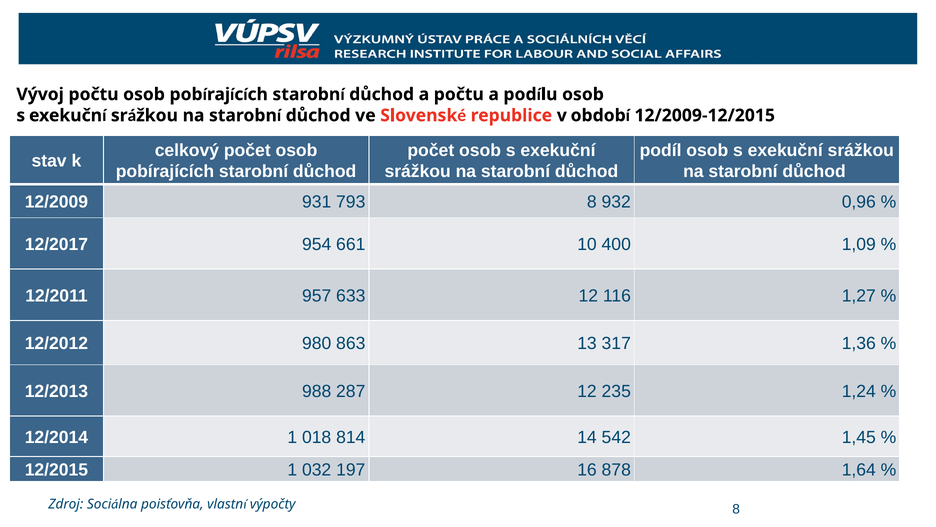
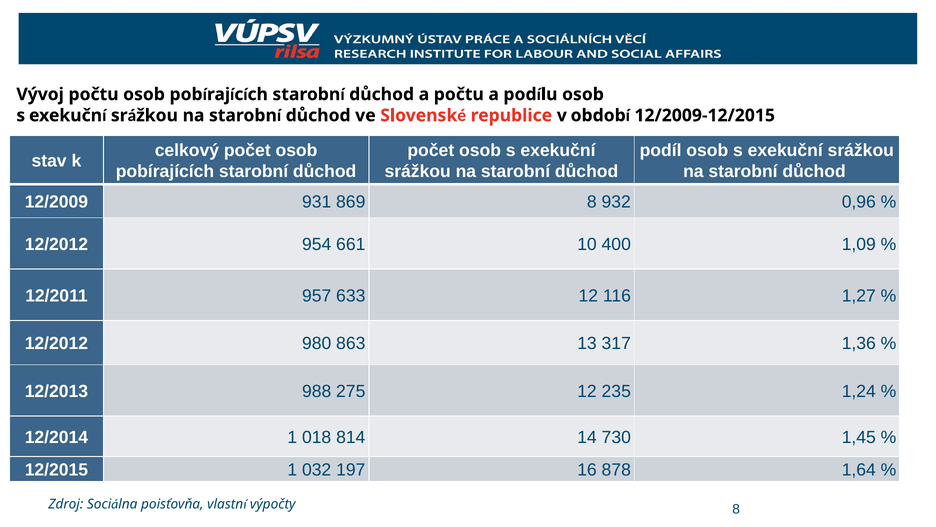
793: 793 -> 869 (351, 202)
12/2017: 12/2017 -> 12/2012 (56, 244)
287: 287 -> 275 (351, 391)
542: 542 -> 730 (616, 437)
